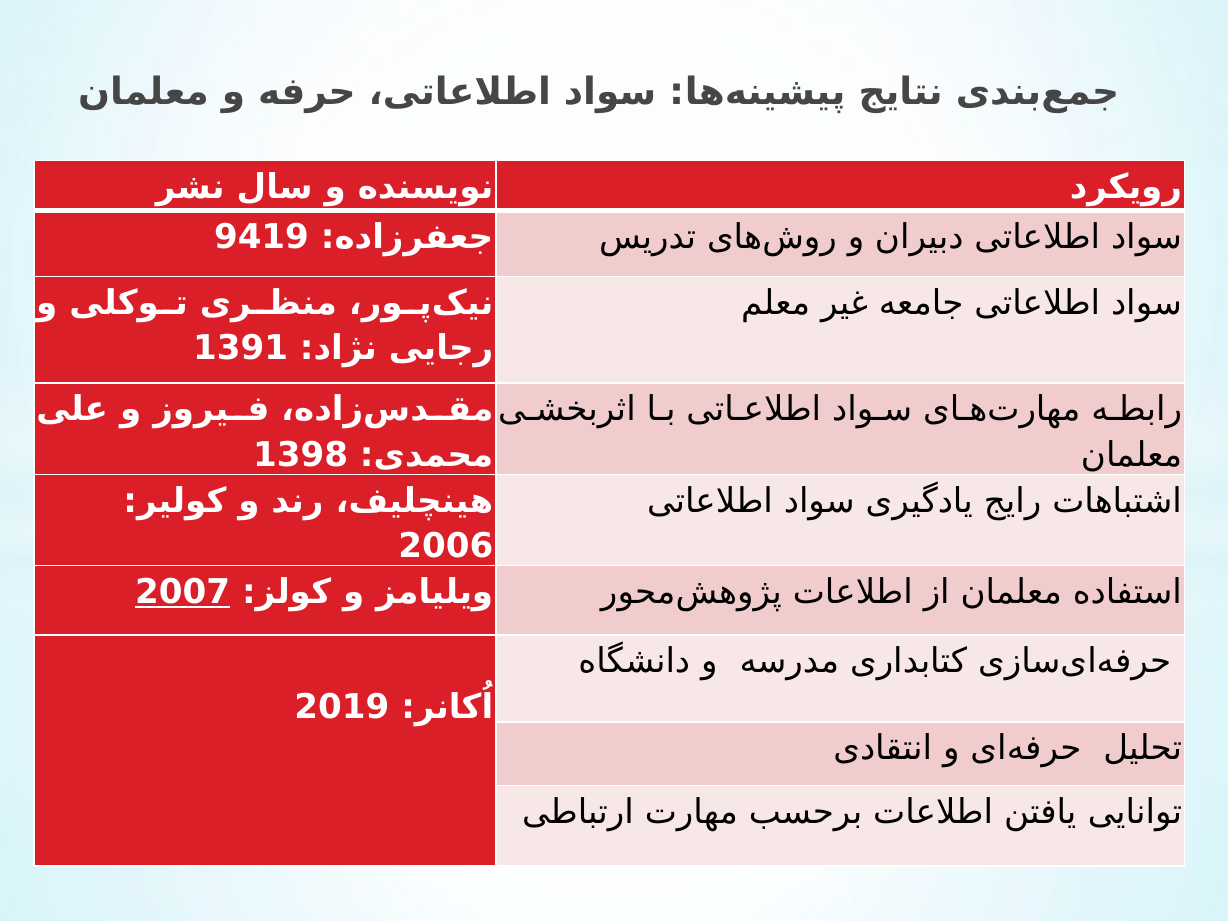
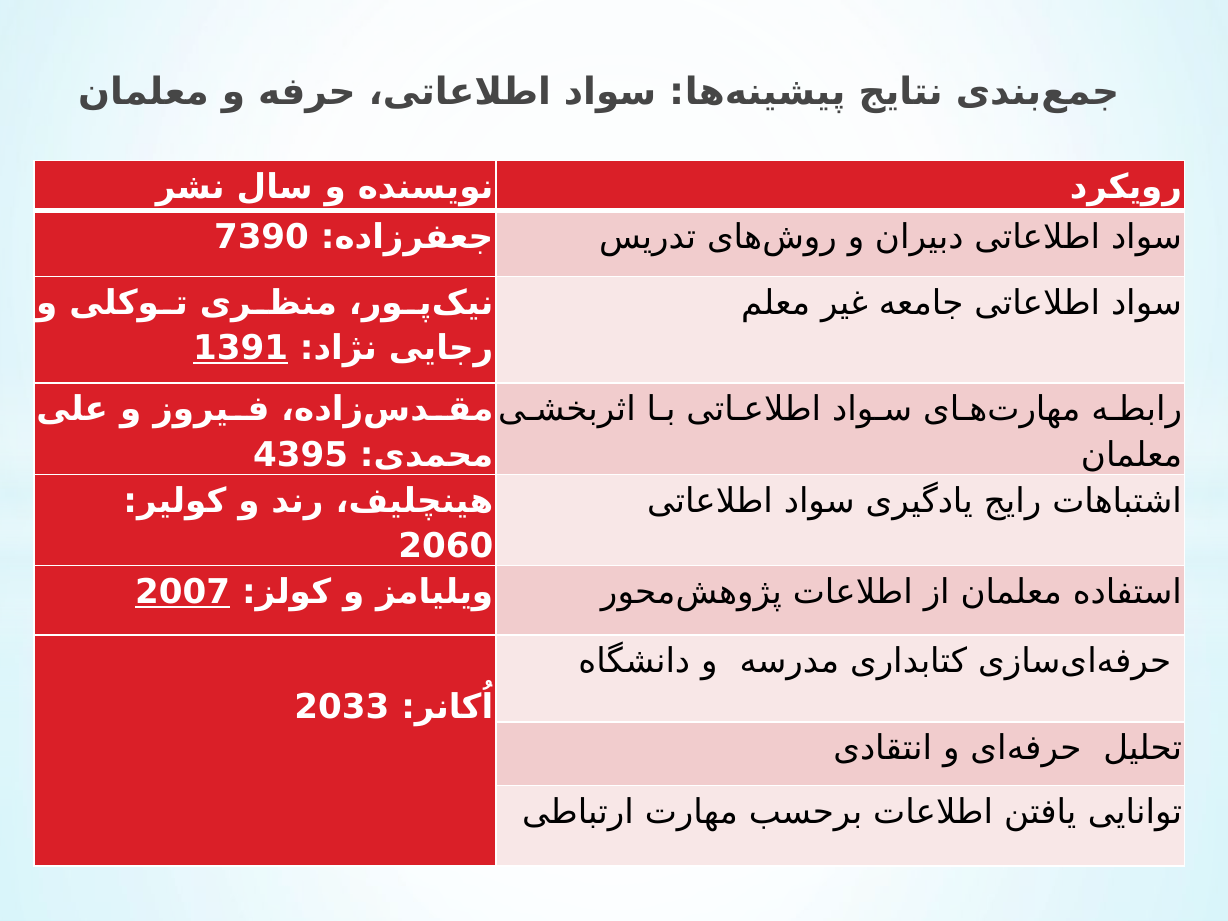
9419: 9419 -> 7390 (261, 237)
1391 underline: none -> present (241, 349)
1398: 1398 -> 4395 (301, 455)
2006: 2006 -> 2060 (446, 546)
2019: 2019 -> 2033 (342, 707)
